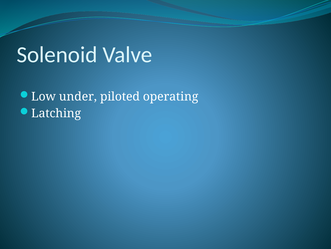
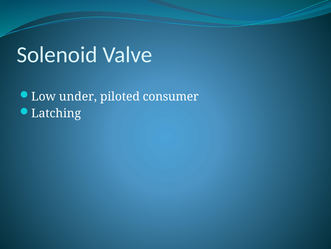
operating: operating -> consumer (171, 96)
